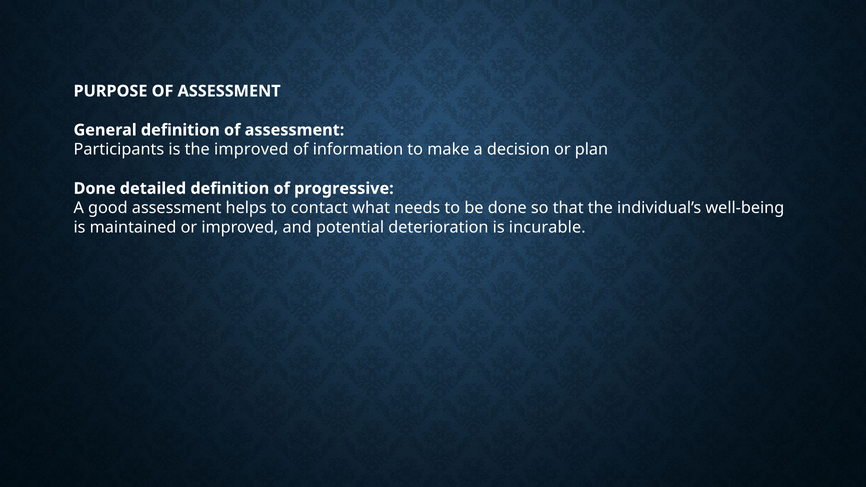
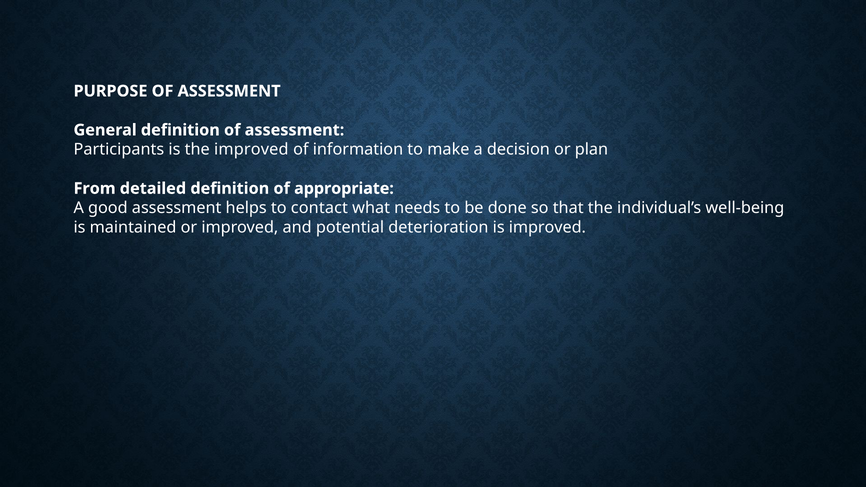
Done: Done -> From (95, 189)
progressive: progressive -> appropriate (344, 189)
is incurable: incurable -> improved (547, 227)
